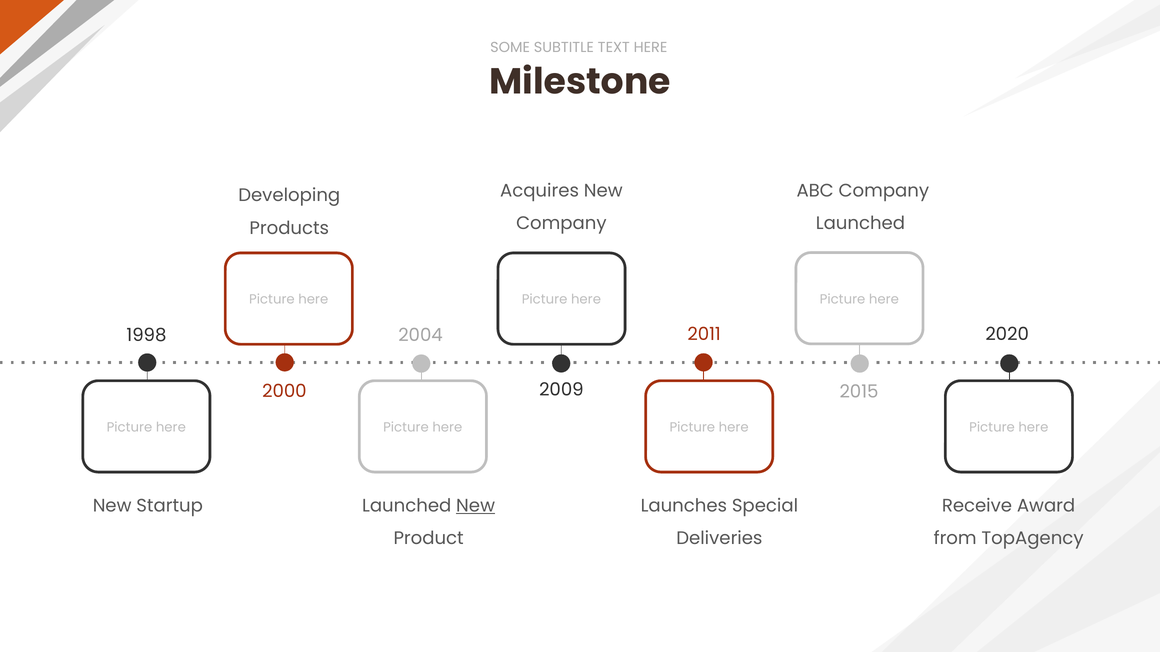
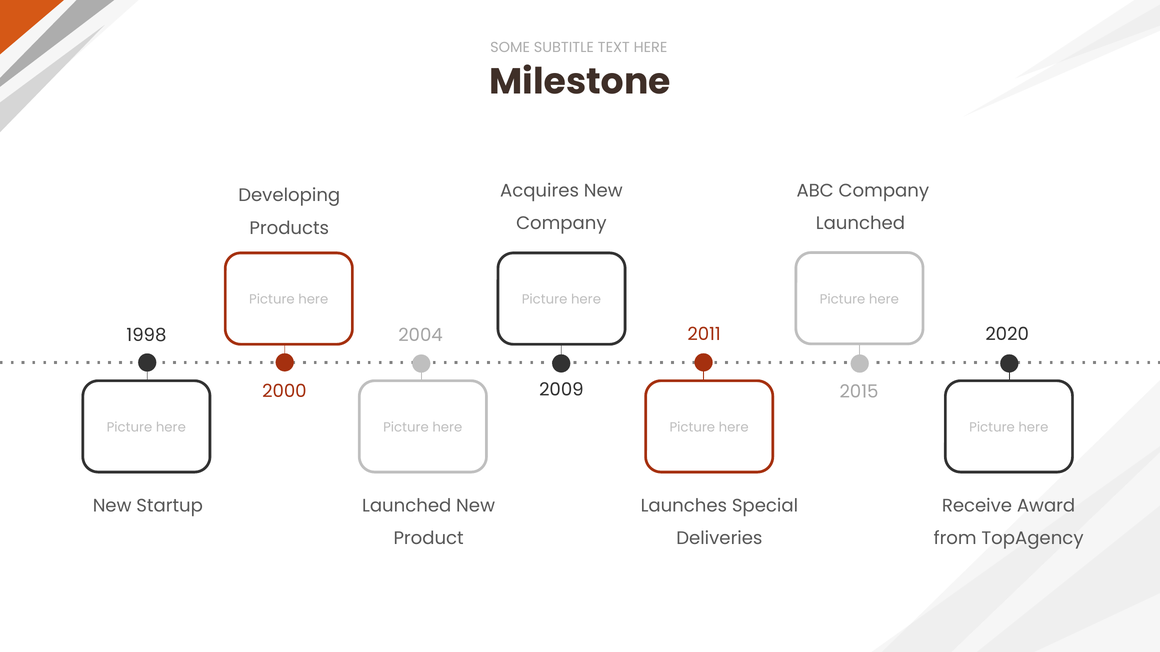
New underline: present -> none (476, 506)
